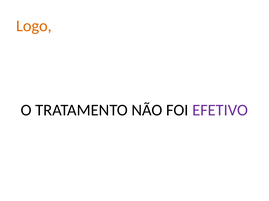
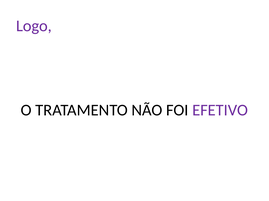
Logo colour: orange -> purple (34, 26)
